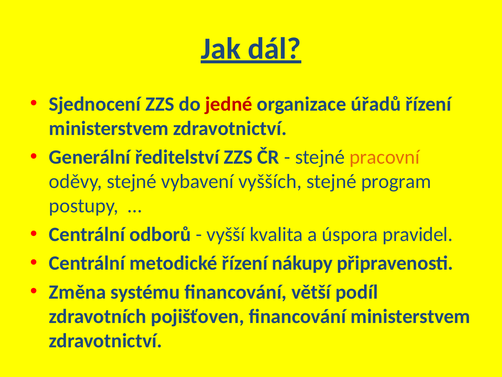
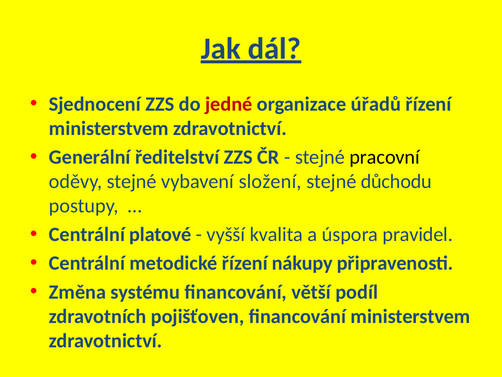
pracovní colour: orange -> black (385, 157)
vyšších: vyšších -> složení (270, 181)
program: program -> důchodu (396, 181)
odborů: odborů -> platové (160, 234)
